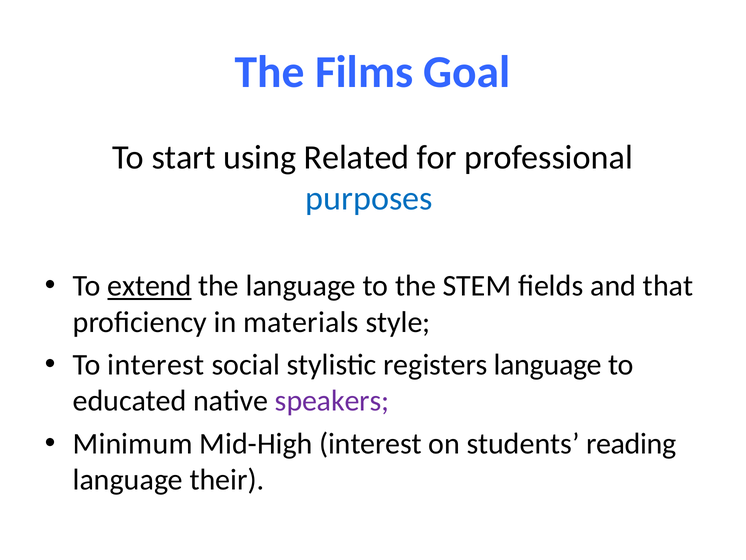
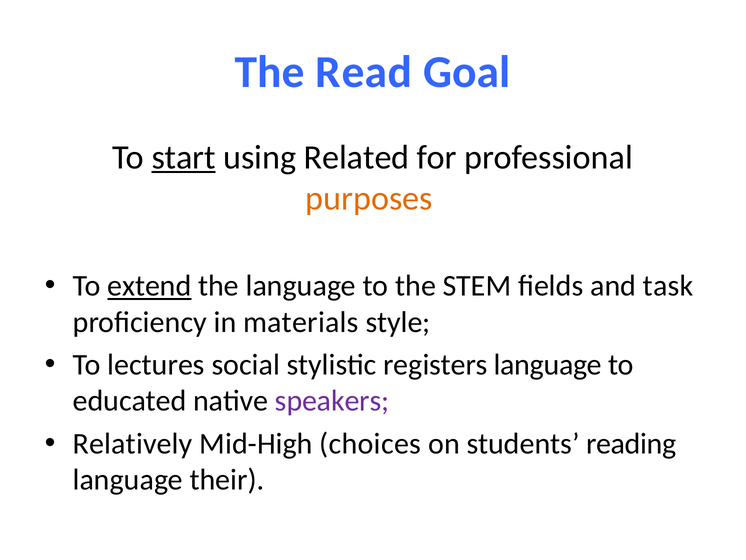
Films: Films -> Read (364, 72)
start underline: none -> present (184, 157)
purposes colour: blue -> orange (369, 198)
that: that -> task (668, 286)
To interest: interest -> lectures (156, 365)
Minimum: Minimum -> Relatively (133, 443)
Mid-High interest: interest -> choices (370, 443)
